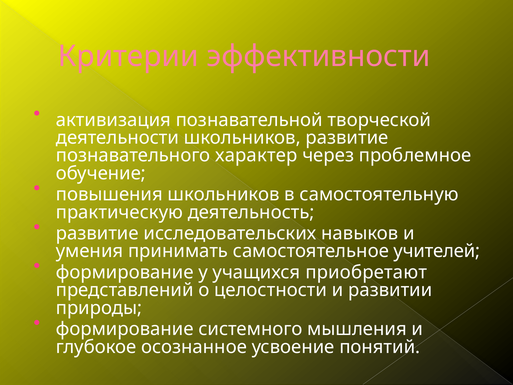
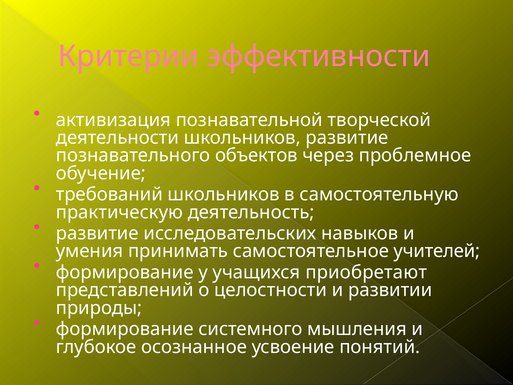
характер: характер -> объектов (256, 155)
повышения: повышения -> требований (109, 194)
